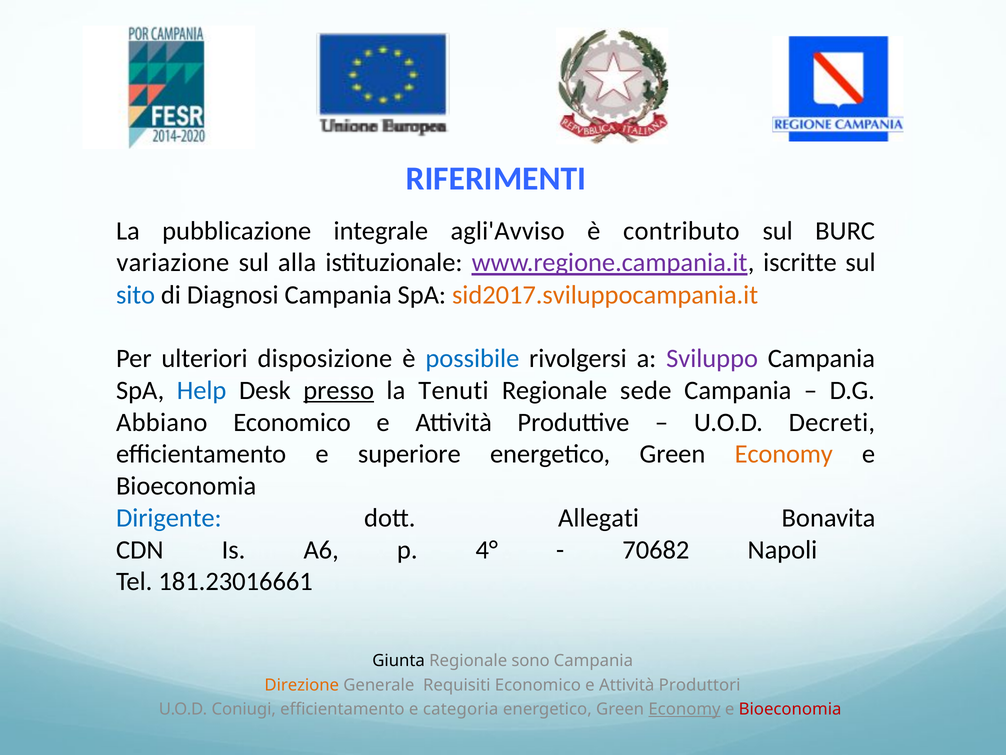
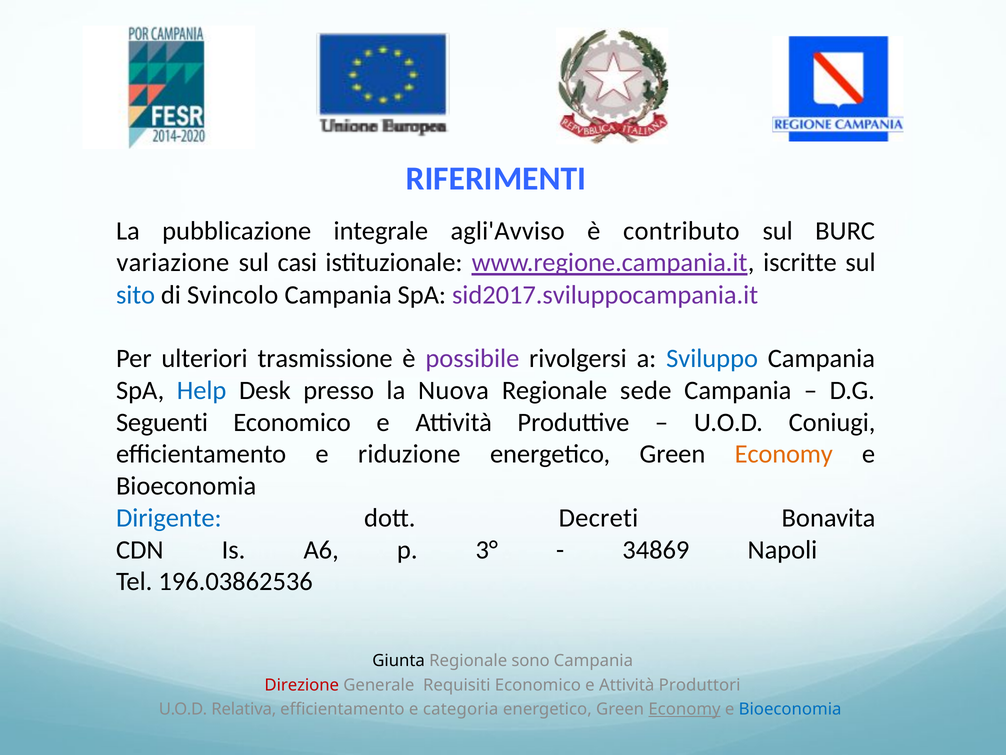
alla: alla -> casi (297, 263)
Diagnosi: Diagnosi -> Svincolo (233, 295)
sid2017.sviluppocampania.it colour: orange -> purple (605, 295)
disposizione: disposizione -> trasmissione (325, 358)
possibile colour: blue -> purple (472, 358)
Sviluppo colour: purple -> blue (712, 358)
presso underline: present -> none (339, 390)
Tenuti: Tenuti -> Nuova (453, 390)
Abbiano: Abbiano -> Seguenti (162, 422)
Decreti: Decreti -> Coniugi (832, 422)
superiore: superiore -> riduzione (409, 454)
Allegati: Allegati -> Decreti (598, 518)
4°: 4° -> 3° (487, 549)
70682: 70682 -> 34869 (656, 549)
181.23016661: 181.23016661 -> 196.03862536 (236, 581)
Direzione colour: orange -> red (302, 685)
Coniugi: Coniugi -> Relativa (244, 709)
Bioeconomia colour: red -> blue (790, 709)
